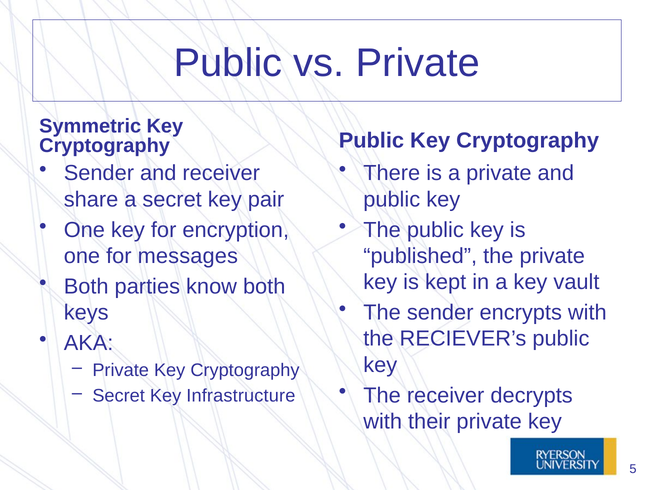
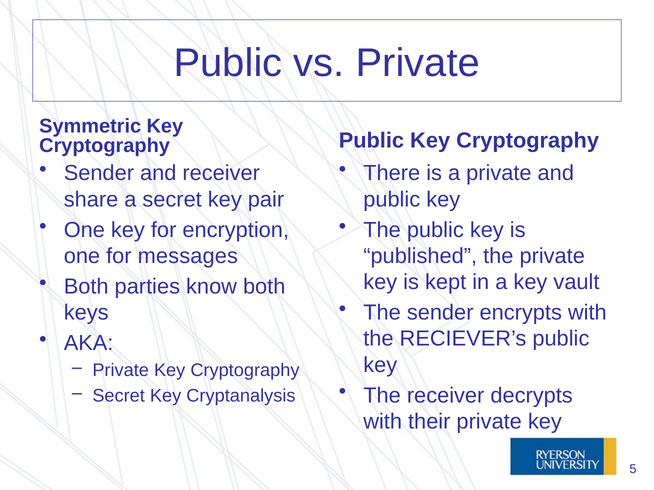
Infrastructure: Infrastructure -> Cryptanalysis (241, 396)
